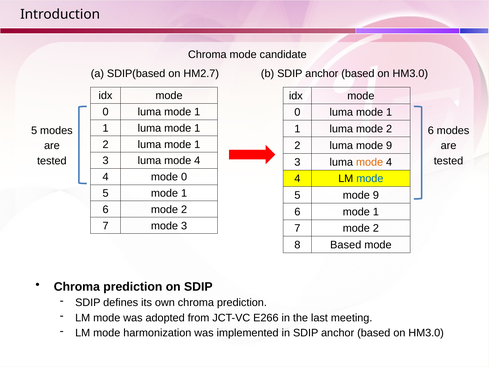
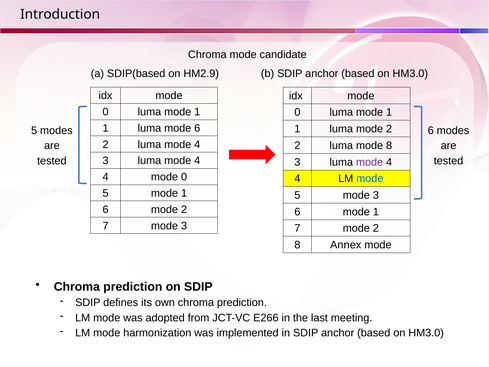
HM2.7: HM2.7 -> HM2.9 (201, 74)
1 luma mode 1: 1 -> 6 (197, 128)
2 luma mode 1: 1 -> 4 (197, 144)
luma mode 9: 9 -> 8 (389, 145)
mode colour: orange -> purple (370, 162)
5 mode 9: 9 -> 3 (376, 195)
8 Based: Based -> Annex (346, 245)
